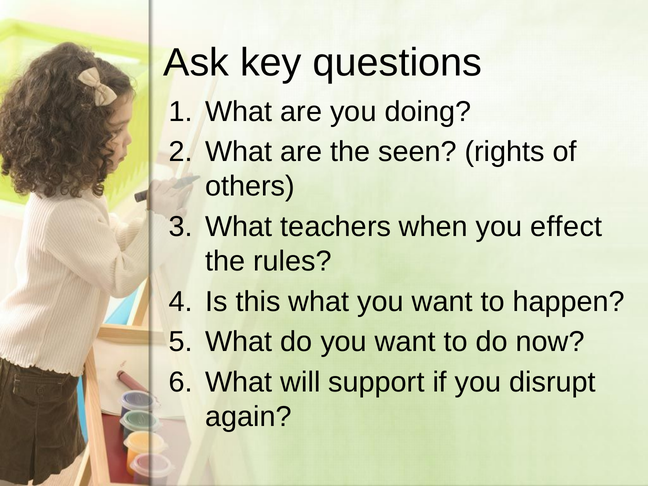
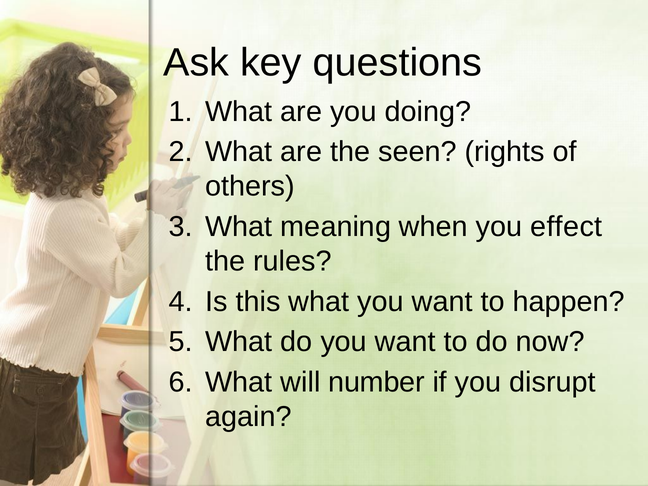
teachers: teachers -> meaning (336, 227)
support: support -> number (377, 382)
